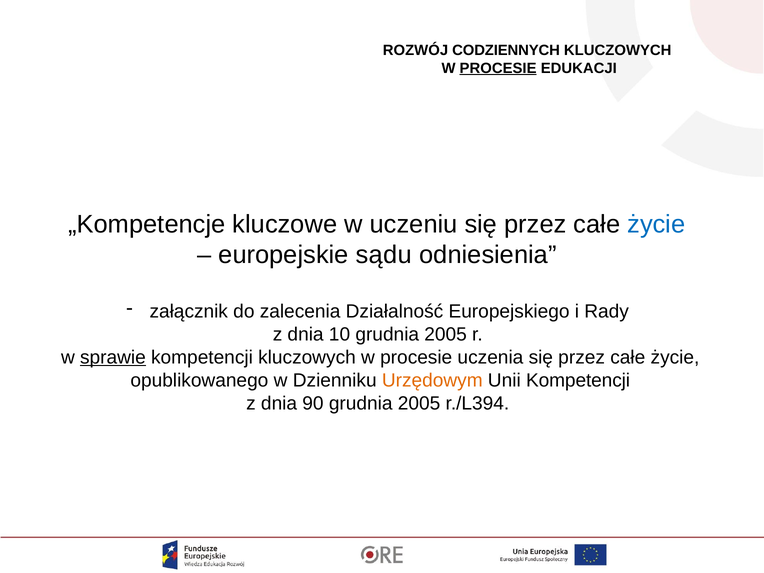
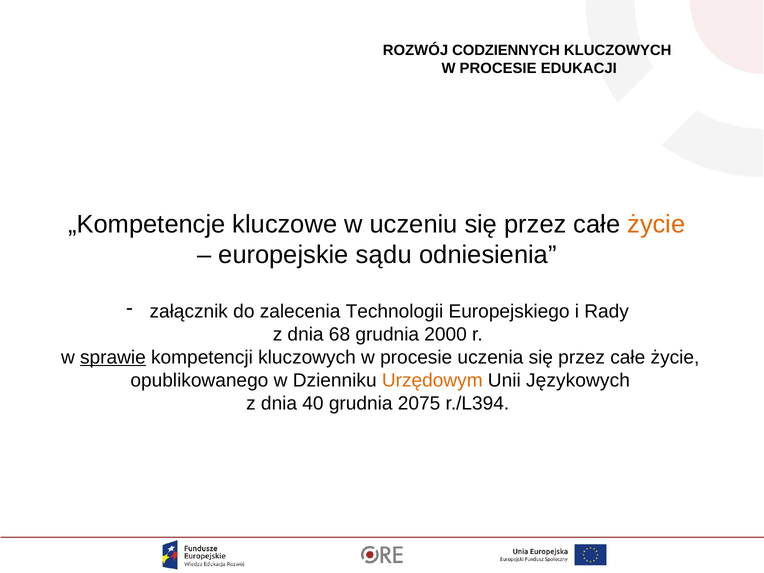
PROCESIE underline: present -> none (498, 68)
życie colour: blue -> orange (656, 224)
Działalność: Działalność -> Technologii (394, 312)
10: 10 -> 68 (339, 335)
2005: 2005 -> 2000 (446, 335)
Unii Kompetencji: Kompetencji -> Językowych (578, 380)
90: 90 -> 40 (313, 403)
2005: 2005 -> 2075 (419, 403)
